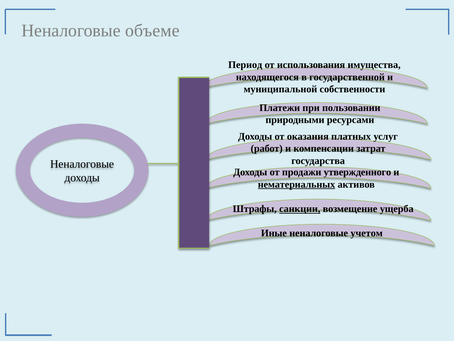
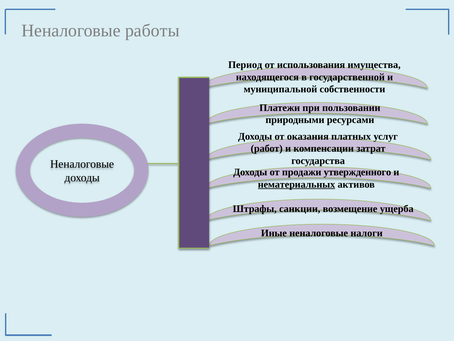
объеме: объеме -> работы (152, 31)
санкции underline: present -> none (300, 209)
учетом: учетом -> налоги (367, 233)
